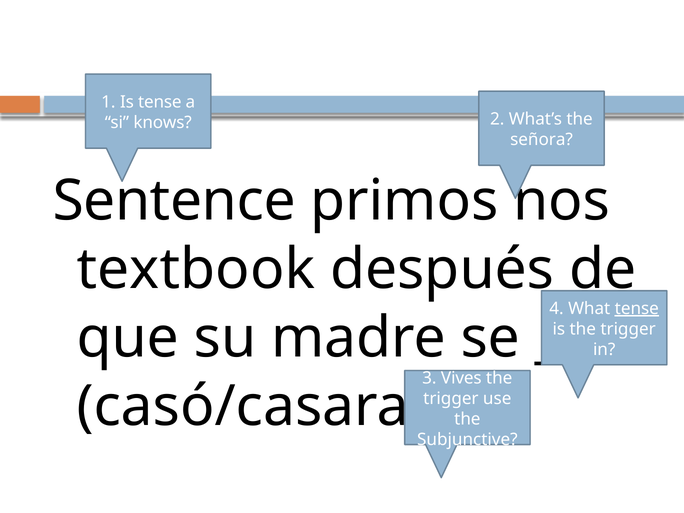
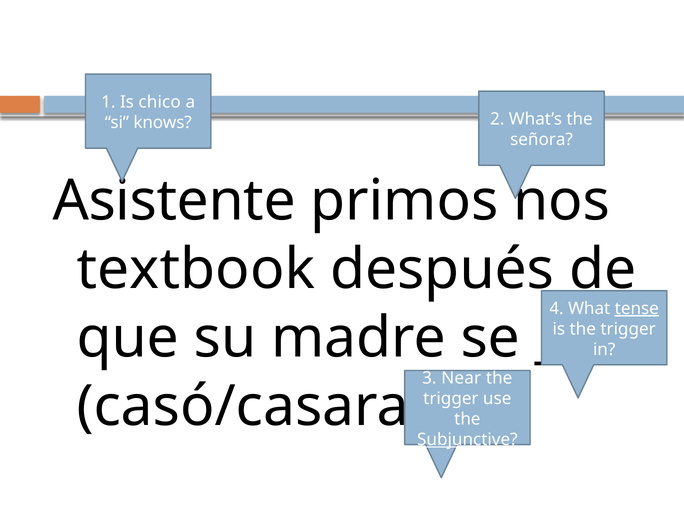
Is tense: tense -> chico (160, 102)
Sentence: Sentence -> Asistente (174, 201)
Vives: Vives -> Near (461, 378)
Subjunctive underline: none -> present (467, 439)
